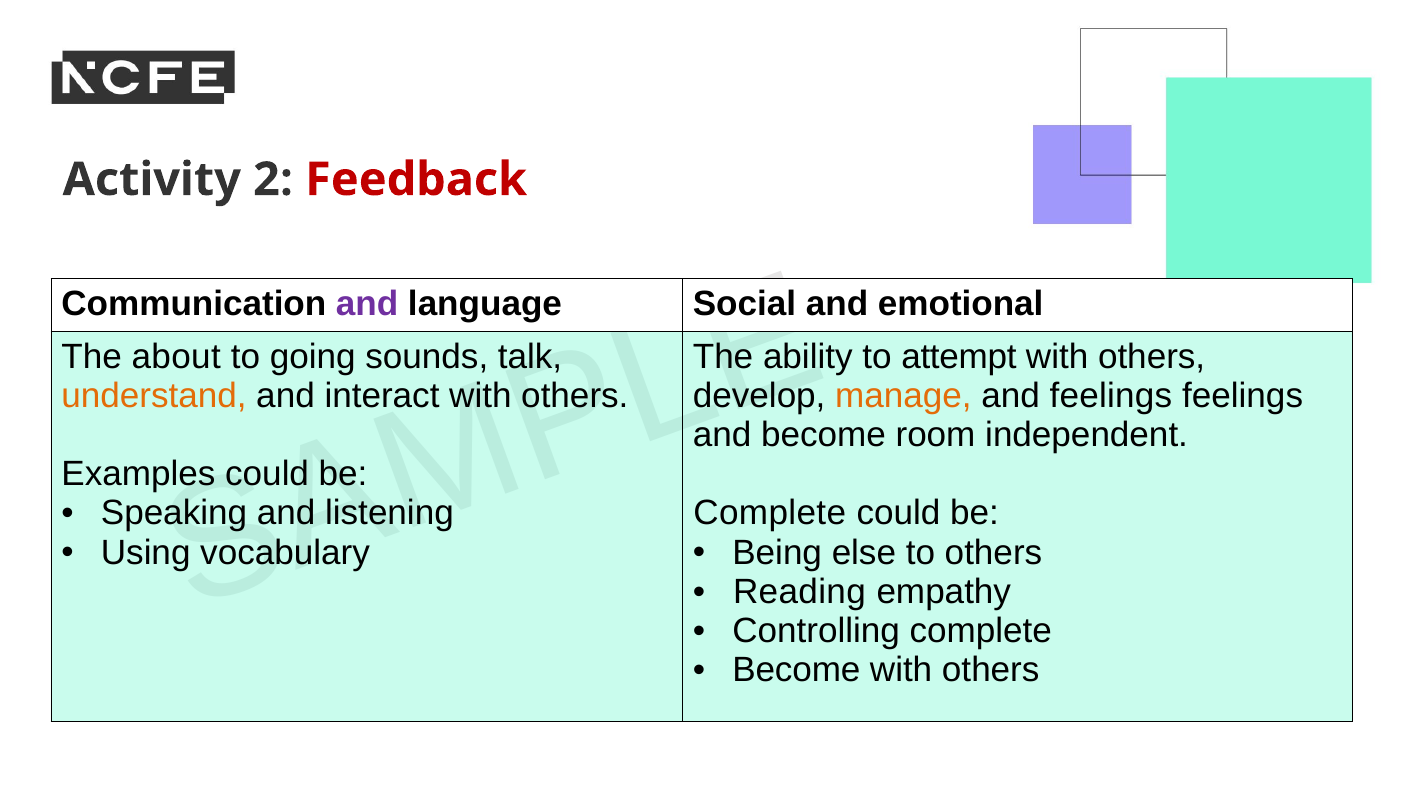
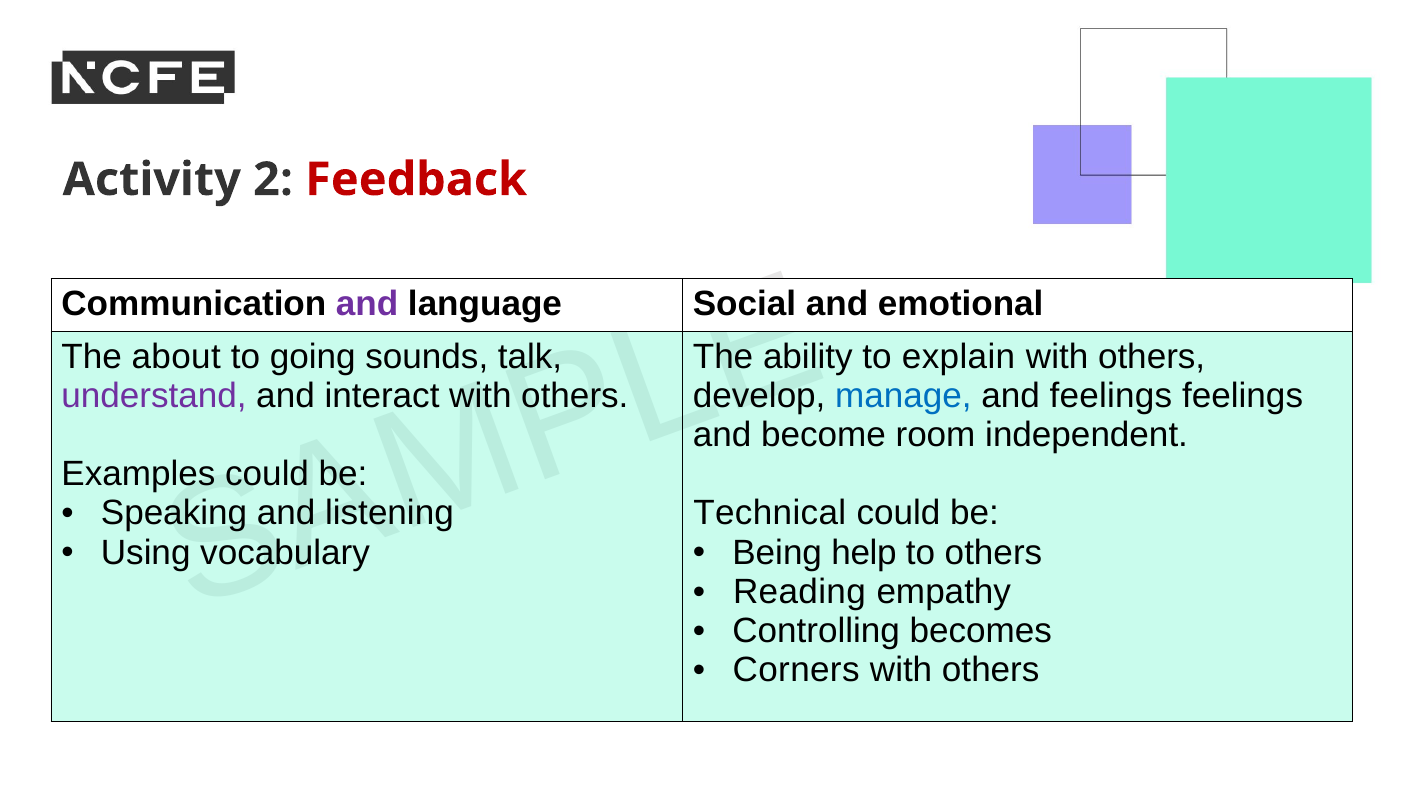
attempt: attempt -> explain (959, 357)
understand colour: orange -> purple (154, 396)
manage colour: orange -> blue (903, 396)
Complete: Complete -> Technical (770, 513)
else: else -> help (864, 553)
Controlling complete: complete -> becomes (981, 631)
Become: Become -> Corners (796, 670)
